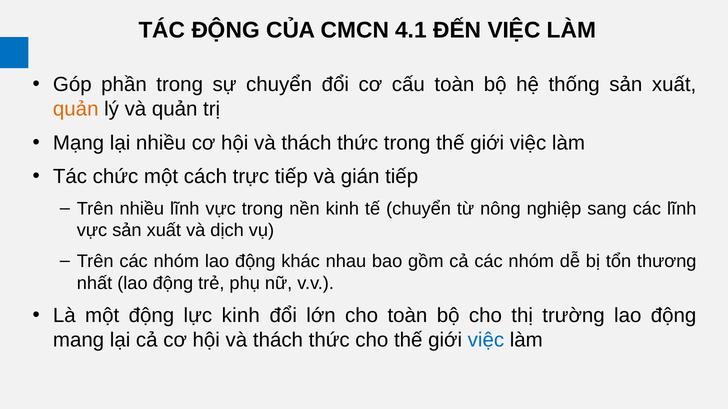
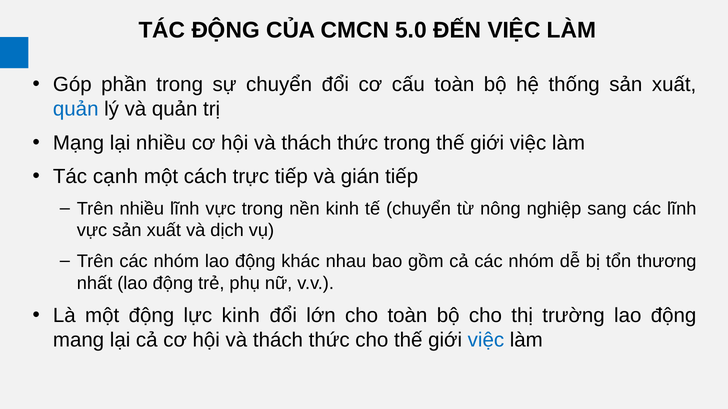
4.1: 4.1 -> 5.0 (411, 30)
quản colour: orange -> blue (76, 109)
chức: chức -> cạnh (115, 177)
